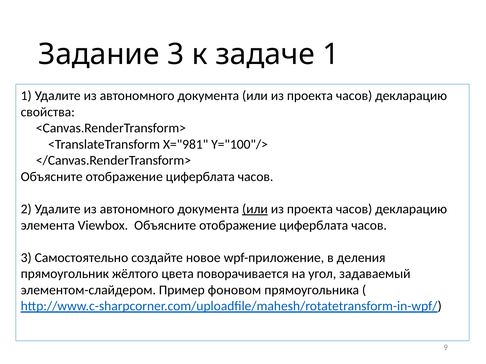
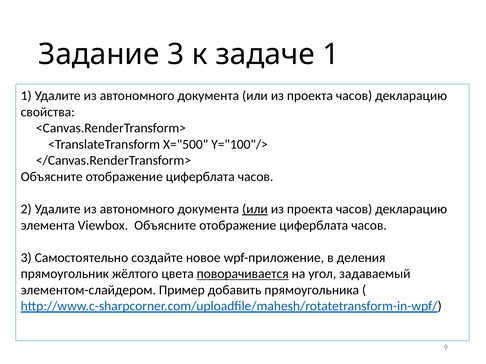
X="981: X="981 -> X="500 (186, 145)
поворачивается underline: none -> present (243, 274)
фоновом: фоновом -> добавить (235, 290)
